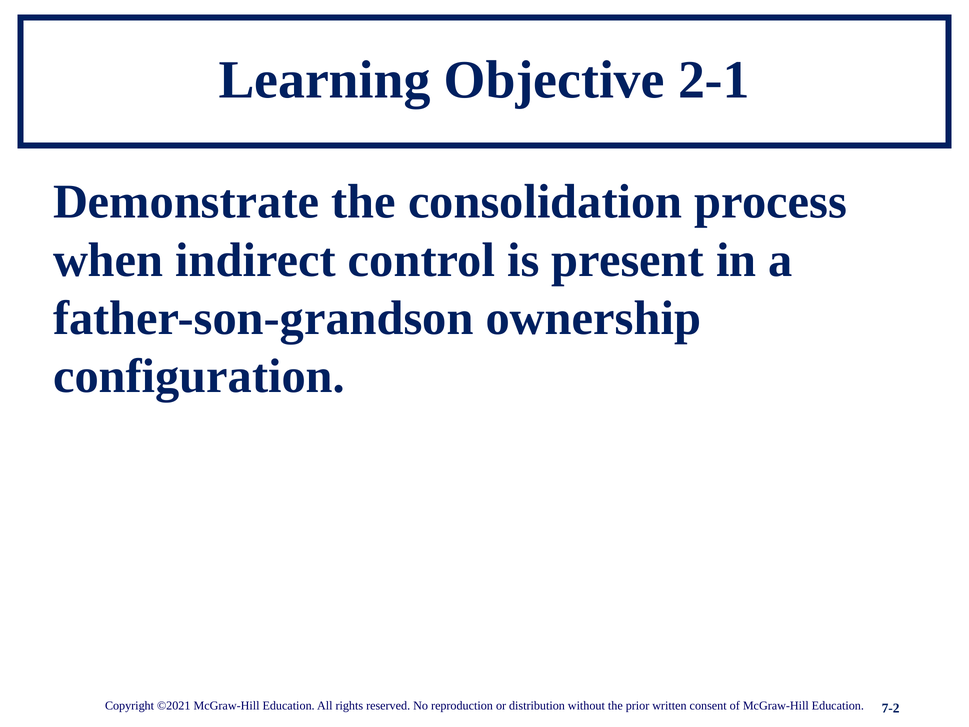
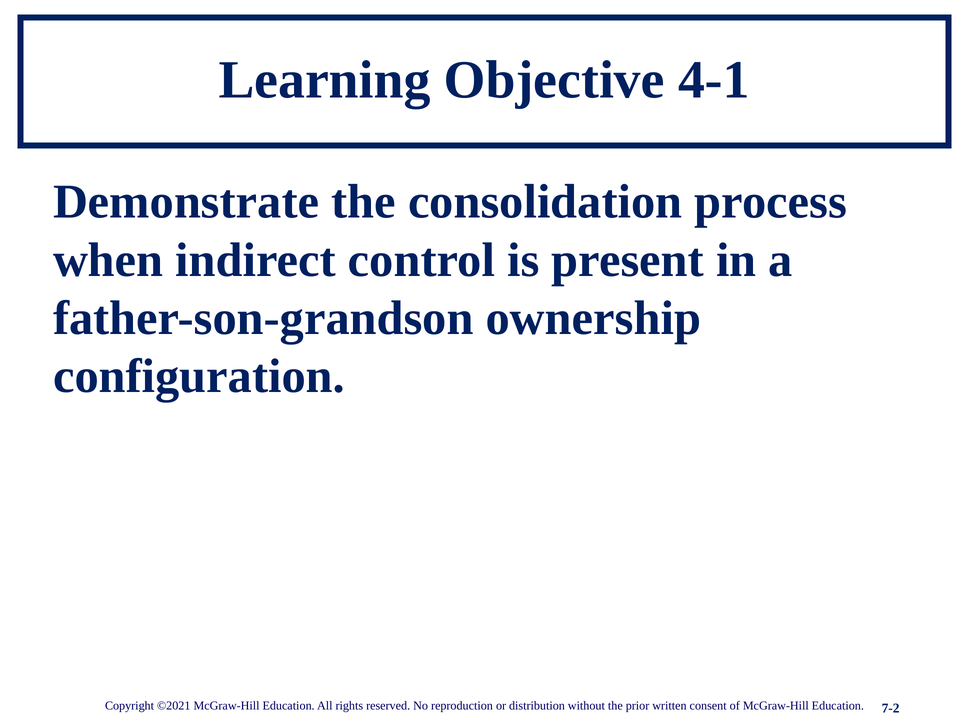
2-1: 2-1 -> 4-1 (714, 80)
